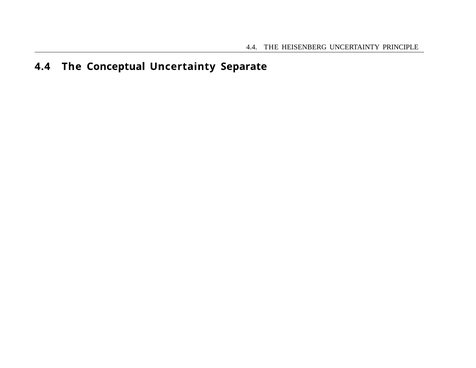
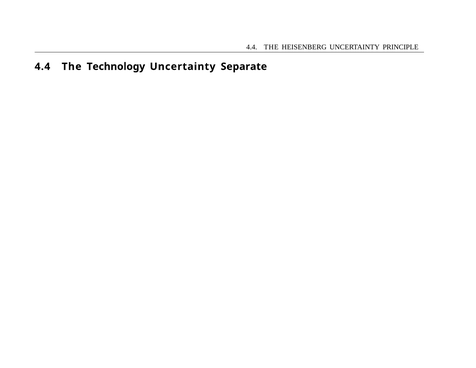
Conceptual: Conceptual -> Technology (116, 67)
